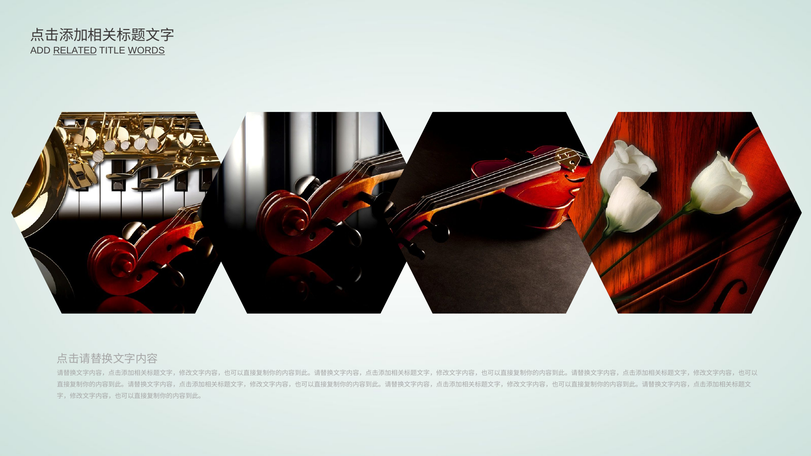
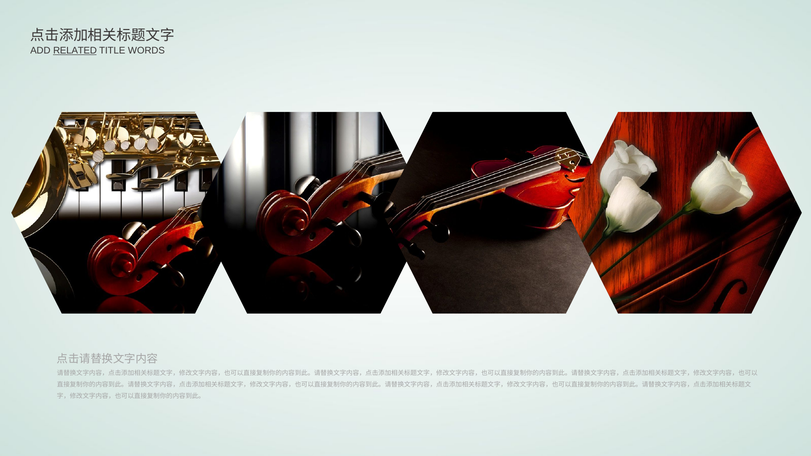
WORDS underline: present -> none (146, 51)
